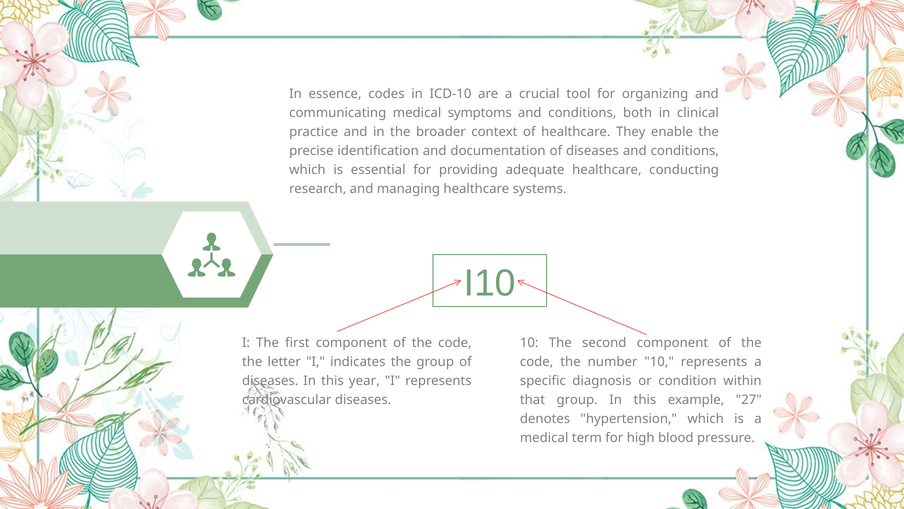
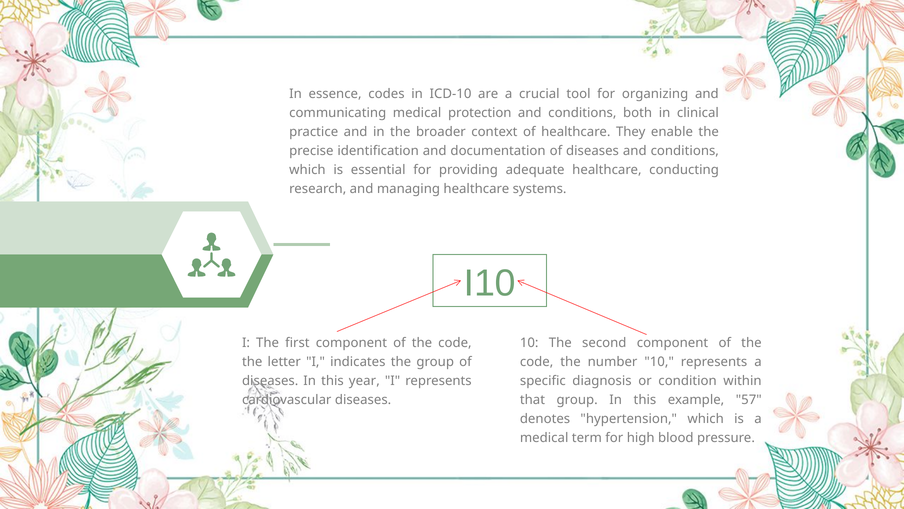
symptoms: symptoms -> protection (480, 113)
27: 27 -> 57 (749, 400)
